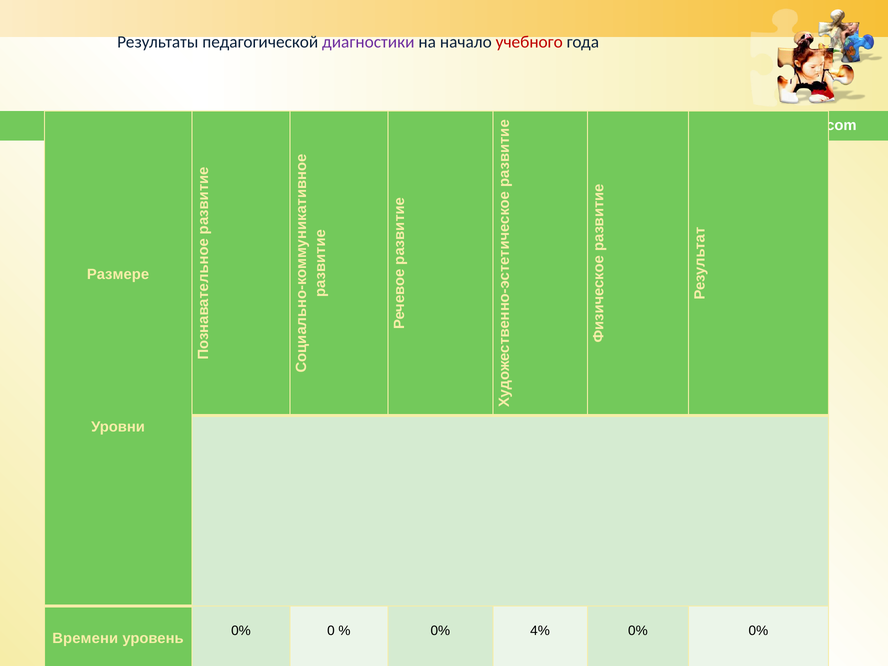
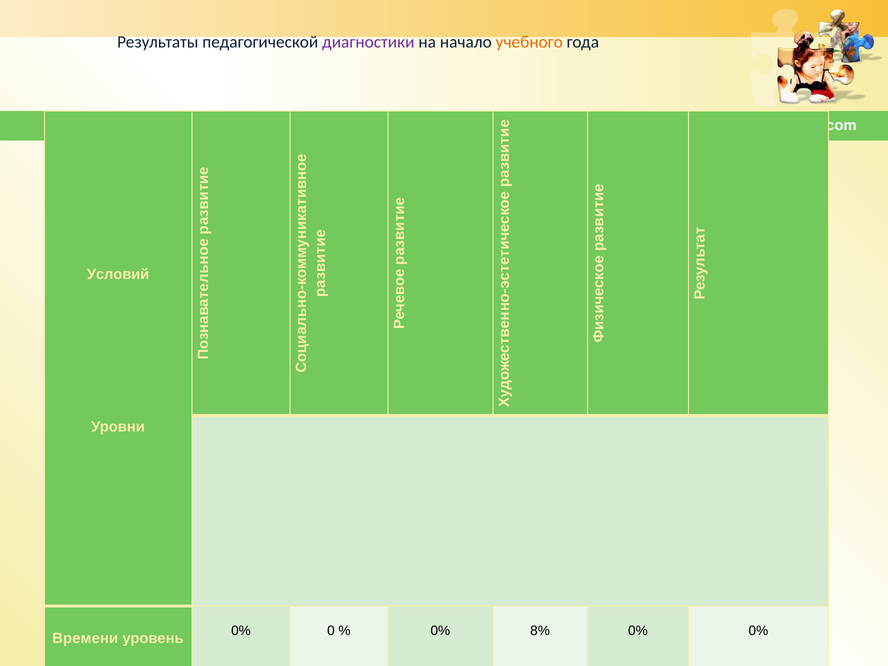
учебного colour: red -> orange (529, 42)
Размере: Размере -> Условий (118, 274)
4%: 4% -> 8% (540, 631)
